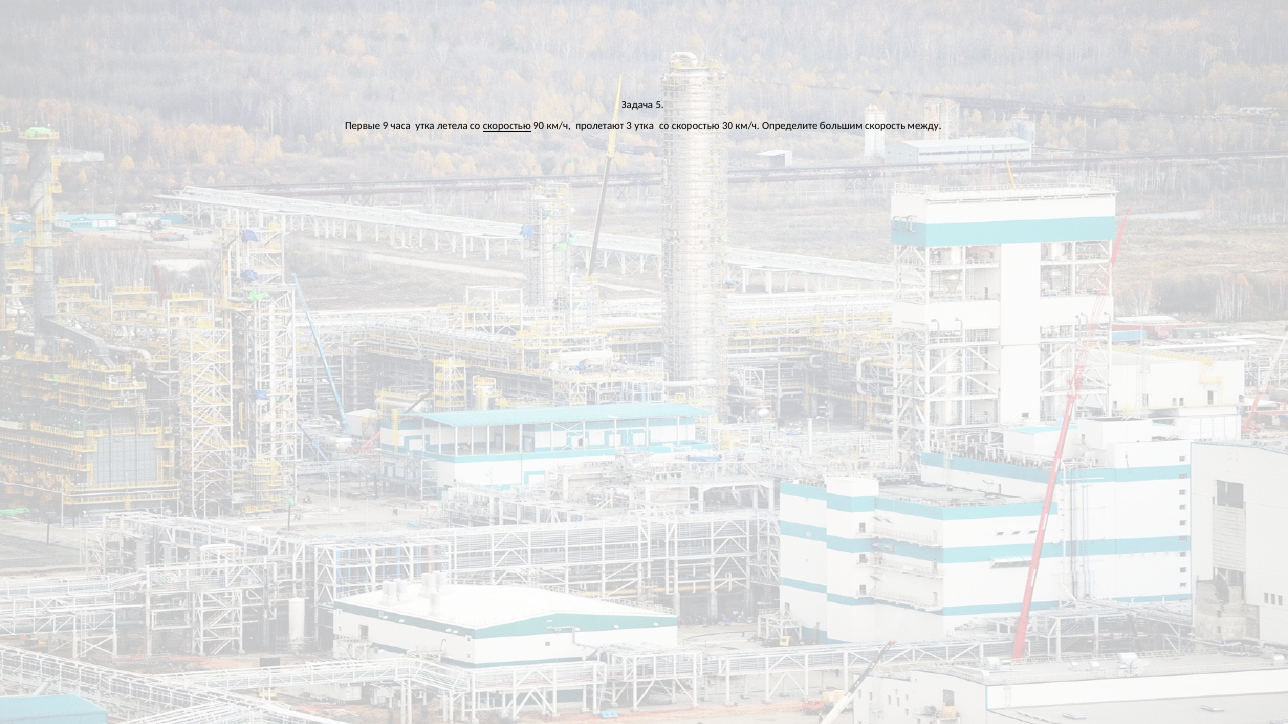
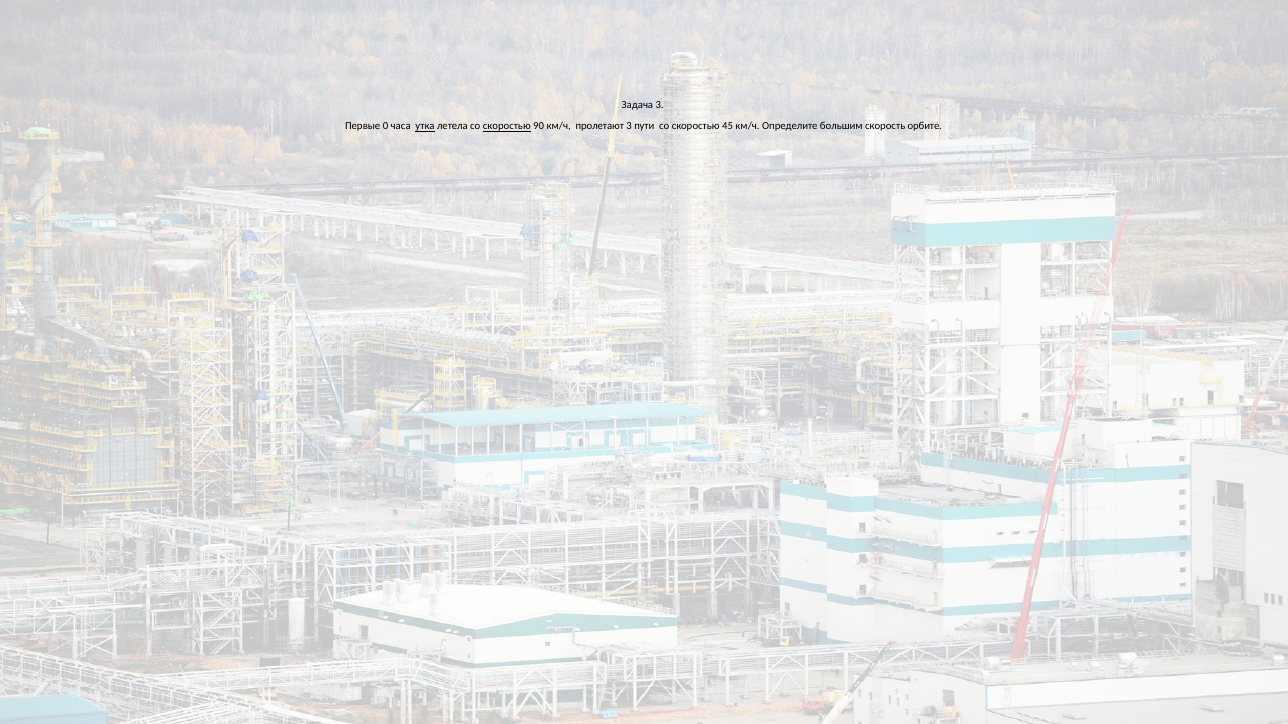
Задача 5: 5 -> 3 (660, 105)
9: 9 -> 0 (386, 127)
утка underline: none -> present (425, 127)
3 утка: утка -> пути (644, 127)
30: 30 -> 45 (728, 127)
между: между -> орбите (925, 127)
